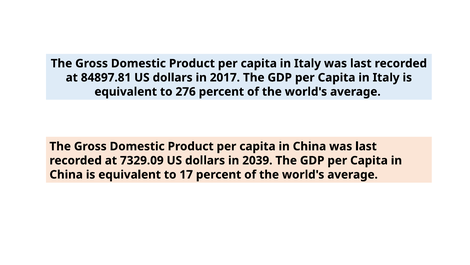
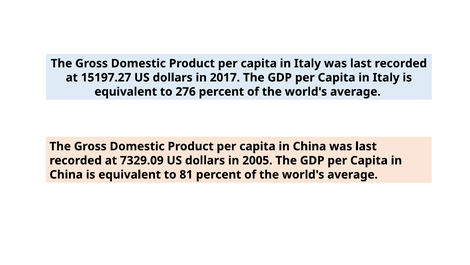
84897.81: 84897.81 -> 15197.27 (106, 77)
2039: 2039 -> 2005 (257, 160)
17: 17 -> 81 (186, 174)
